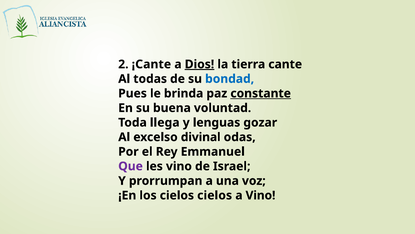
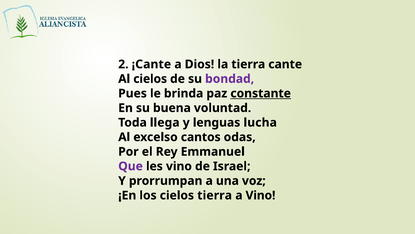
Dios underline: present -> none (199, 64)
Al todas: todas -> cielos (150, 79)
bondad colour: blue -> purple (230, 79)
gozar: gozar -> lucha (260, 122)
divinal: divinal -> cantos (201, 137)
cielos cielos: cielos -> tierra (215, 195)
